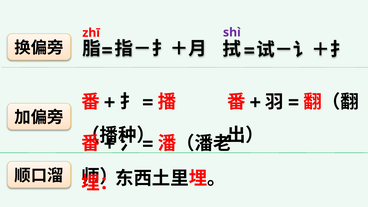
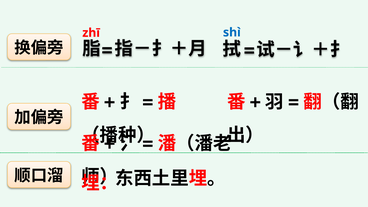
shì colour: purple -> blue (232, 32)
